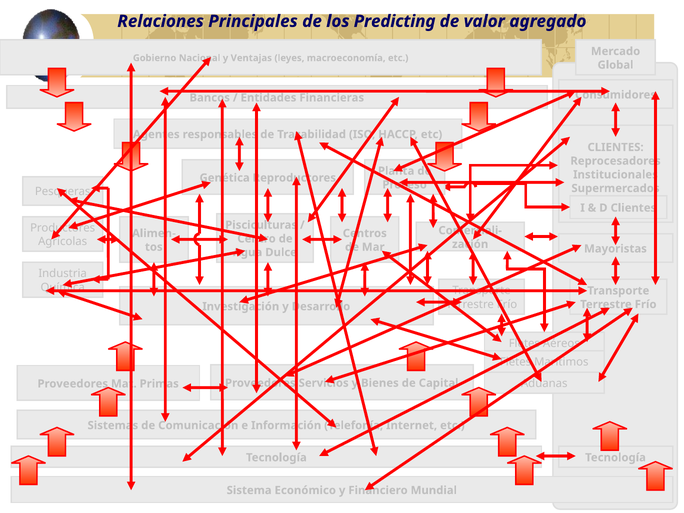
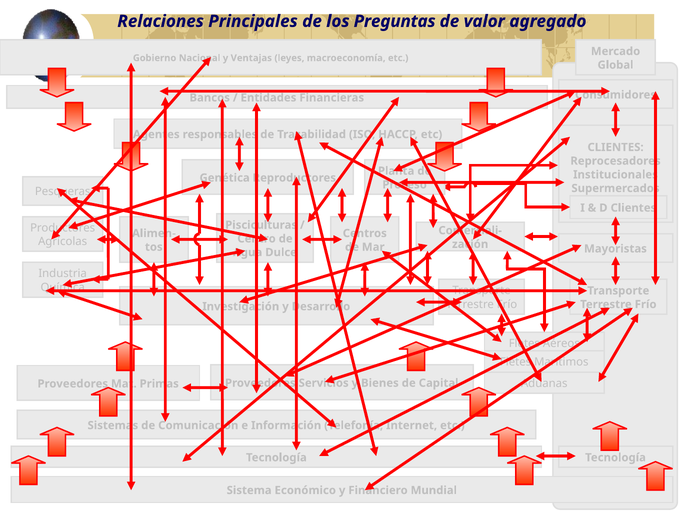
Predicting: Predicting -> Preguntas (395, 21)
